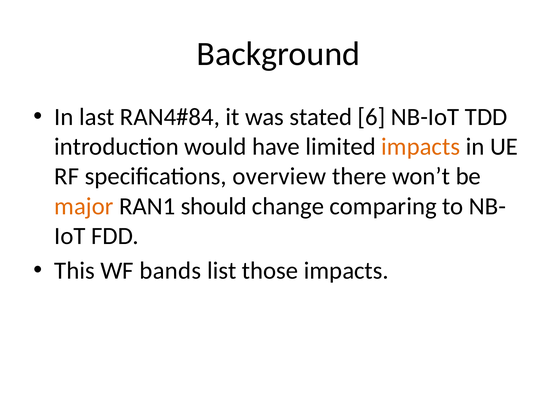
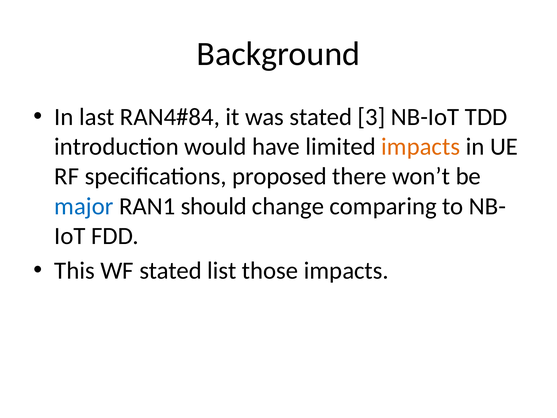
6: 6 -> 3 (371, 117)
overview: overview -> proposed (279, 176)
major colour: orange -> blue (84, 206)
WF bands: bands -> stated (171, 271)
